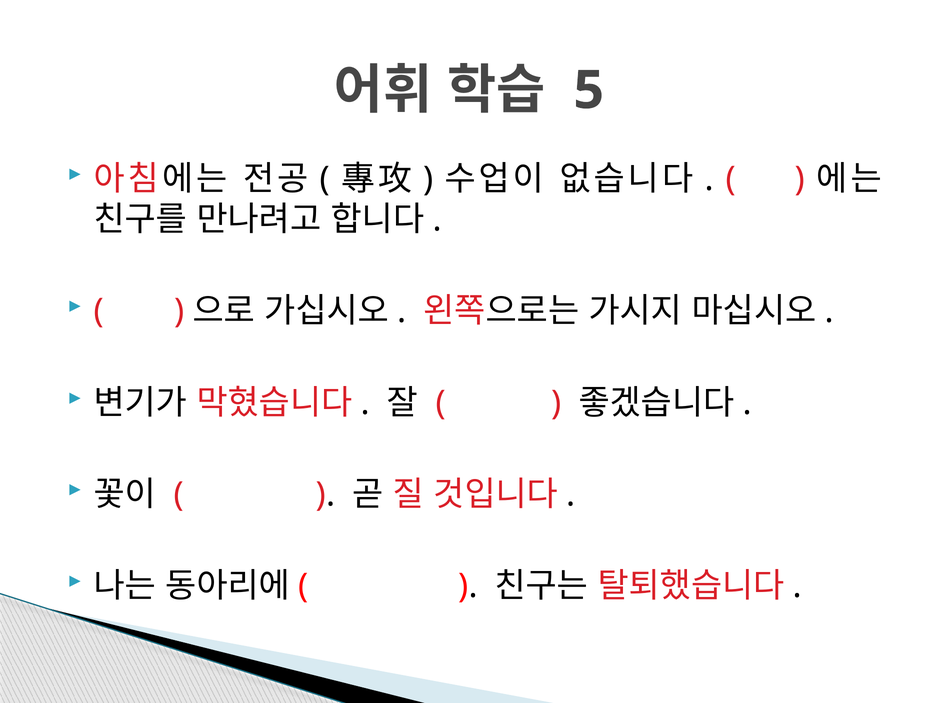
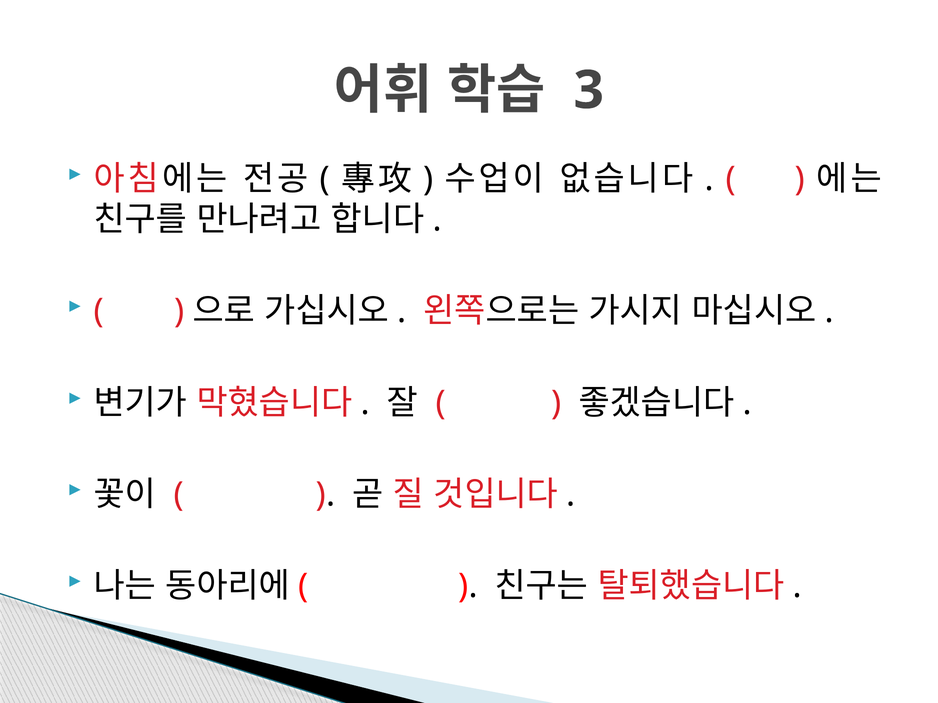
5: 5 -> 3 (589, 91)
